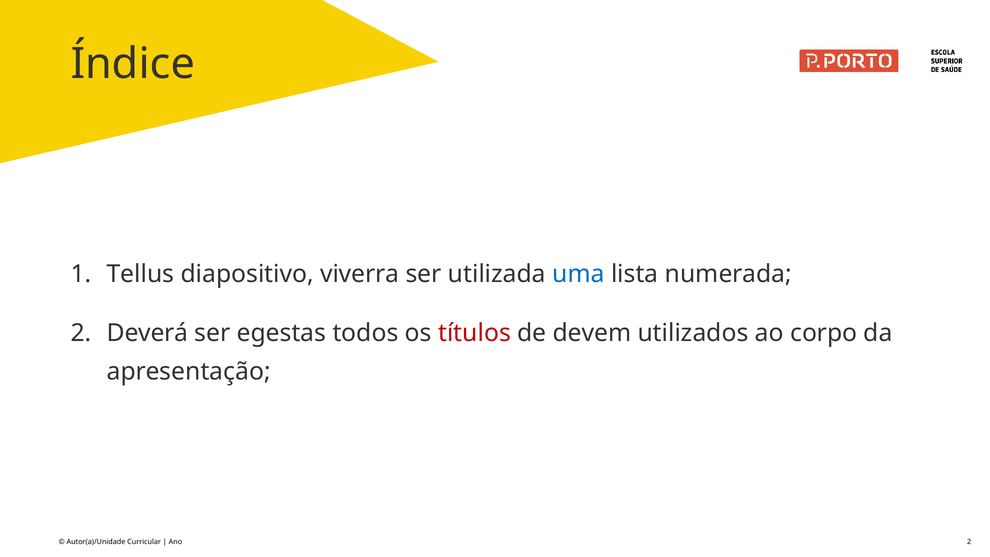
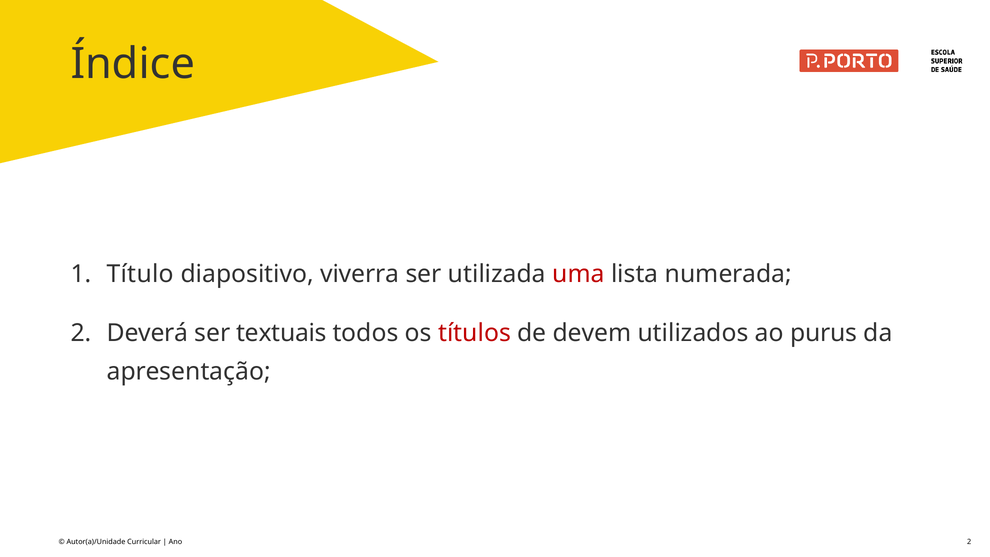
Tellus: Tellus -> Título (140, 274)
uma colour: blue -> red (578, 274)
egestas: egestas -> textuais (282, 333)
corpo: corpo -> purus (824, 333)
